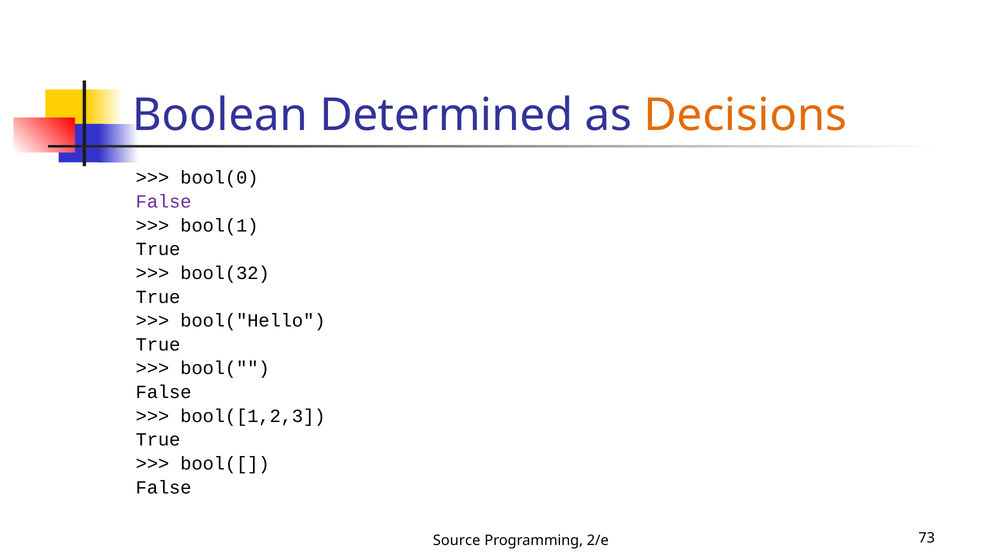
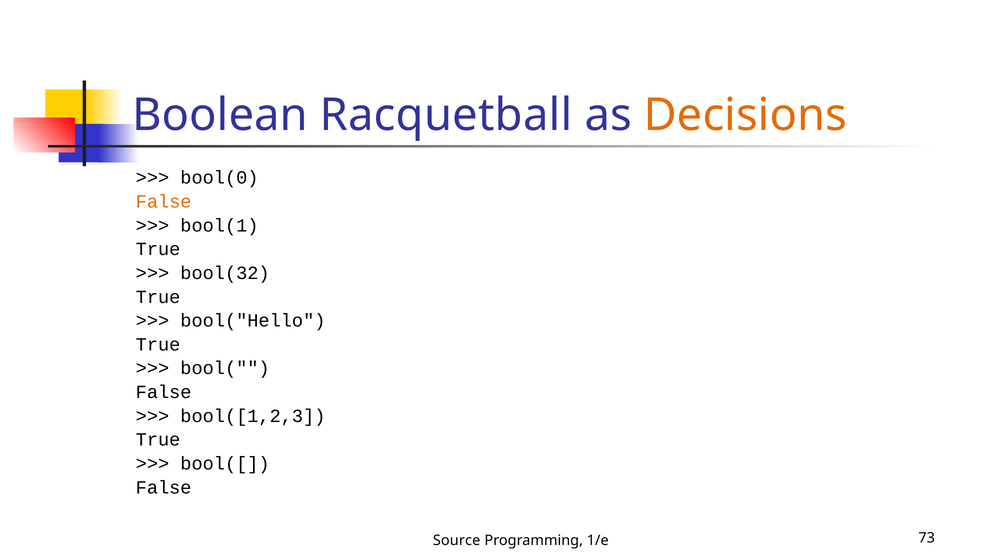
Determined: Determined -> Racquetball (446, 115)
False colour: purple -> orange (164, 202)
2/e: 2/e -> 1/e (598, 540)
